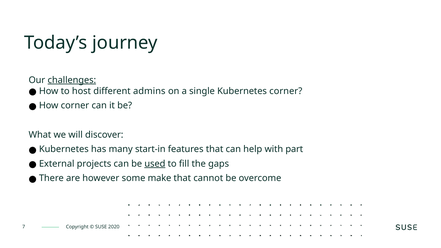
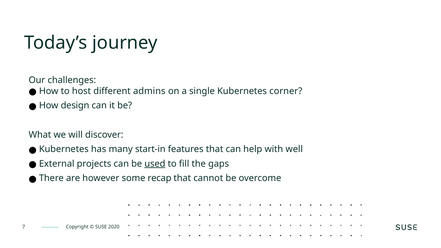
challenges underline: present -> none (72, 80)
How corner: corner -> design (75, 106)
part: part -> well (294, 149)
make: make -> recap (160, 179)
